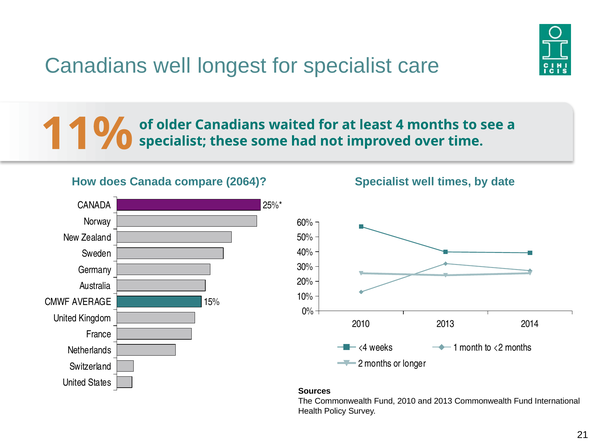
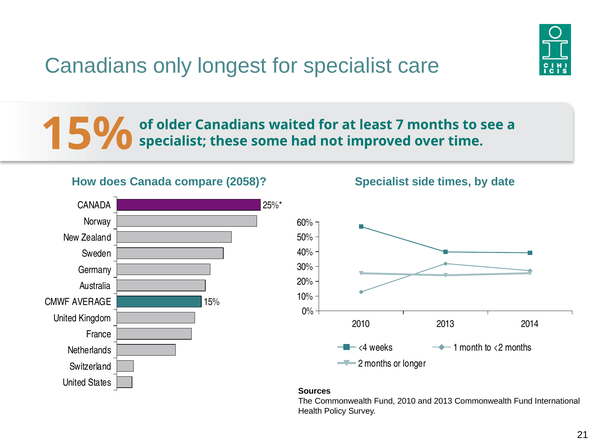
Canadians well: well -> only (172, 66)
4: 4 -> 7 (400, 125)
11%: 11% -> 15% (87, 134)
2064: 2064 -> 2058 (246, 182)
Specialist well: well -> side (423, 182)
